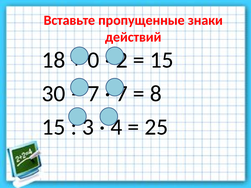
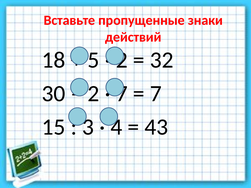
0: 0 -> 5 (93, 60)
15: 15 -> 32 (162, 60)
7: 7 -> 2 (93, 94)
8: 8 -> 7 (156, 94)
25: 25 -> 43 (156, 127)
